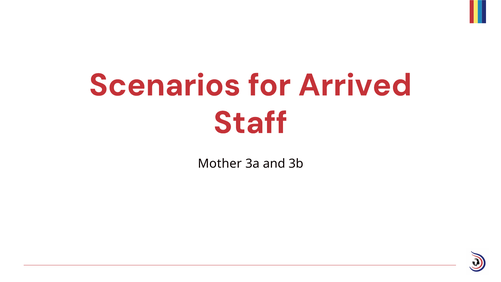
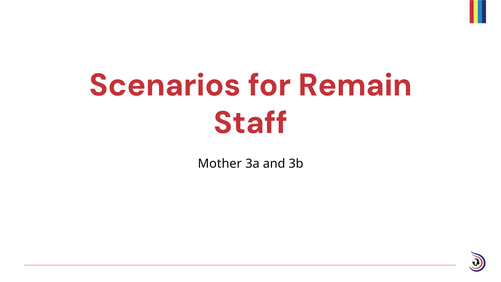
Arrived: Arrived -> Remain (355, 85)
